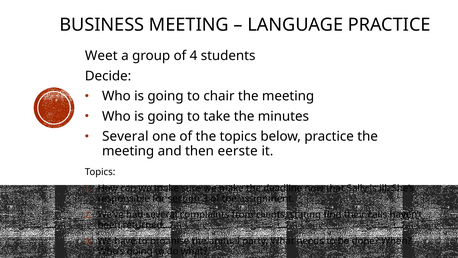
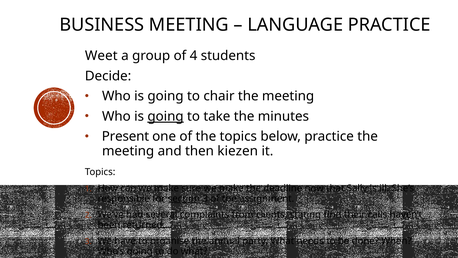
going underline: none -> present (166, 116)
Several: Several -> Present (125, 136)
eerste: eerste -> kiezen (238, 151)
